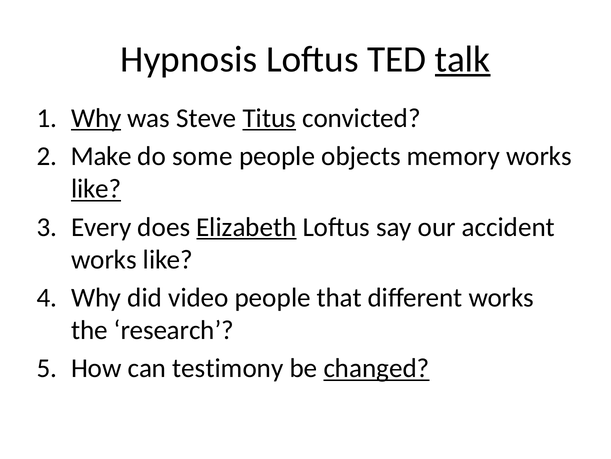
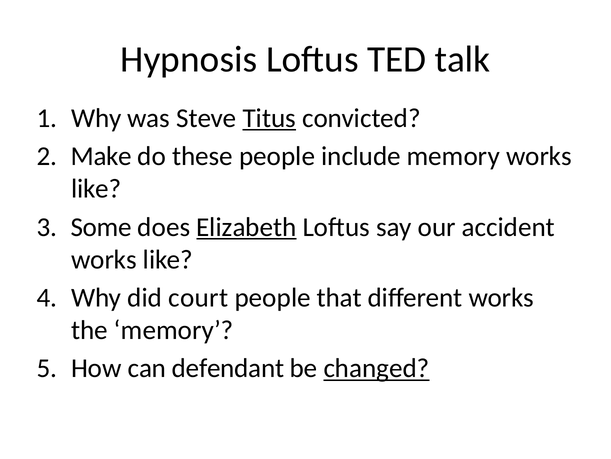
talk underline: present -> none (463, 59)
Why underline: present -> none (96, 118)
some: some -> these (203, 156)
objects: objects -> include (361, 156)
like underline: present -> none (96, 189)
Every: Every -> Some (101, 227)
video: video -> court (198, 297)
the research: research -> memory (174, 330)
testimony: testimony -> defendant (228, 368)
